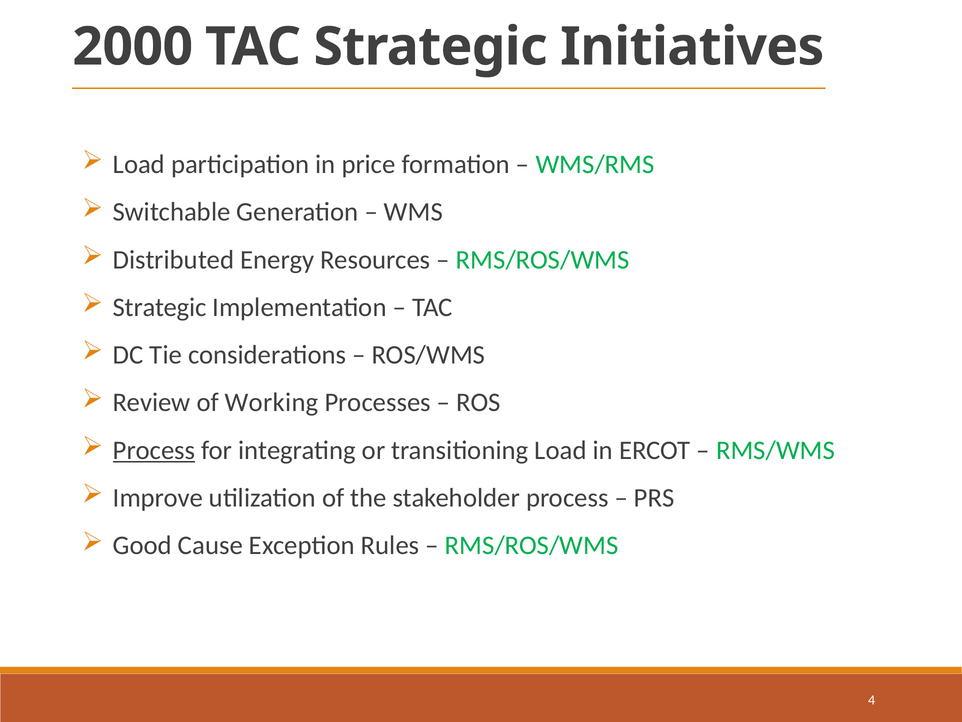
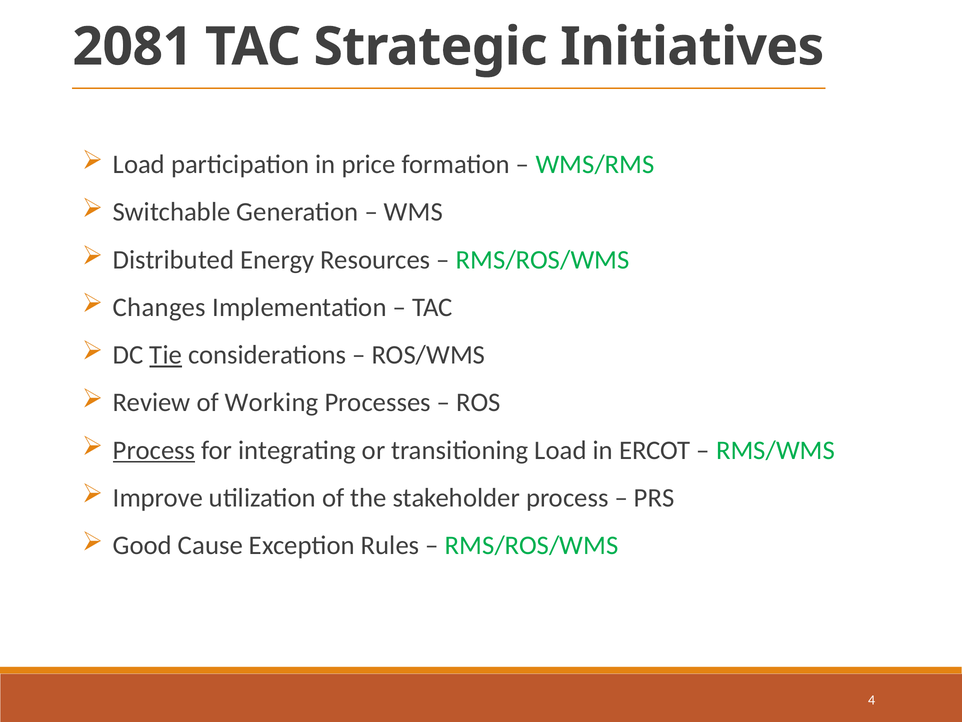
2000: 2000 -> 2081 (133, 47)
Strategic: Strategic -> Changes (159, 307)
Tie underline: none -> present (166, 355)
